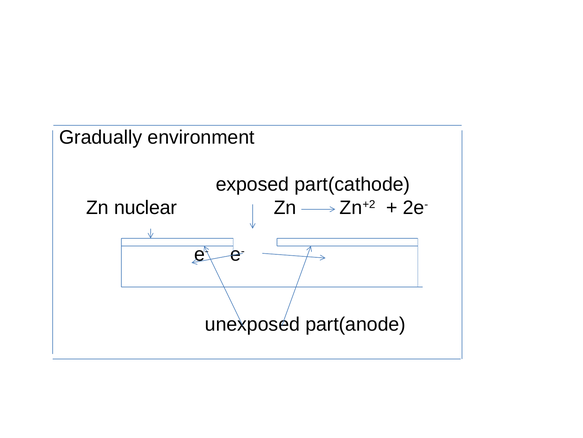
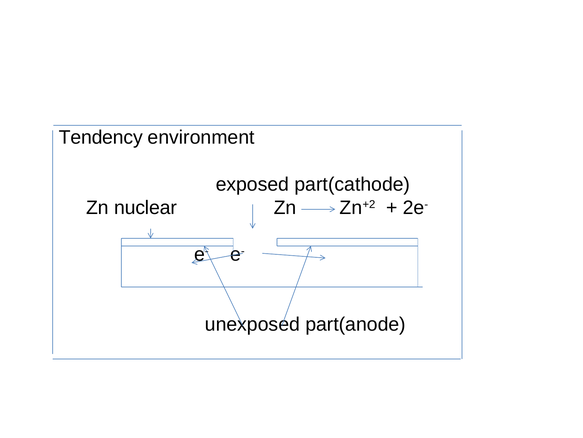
Gradually: Gradually -> Tendency (101, 137)
